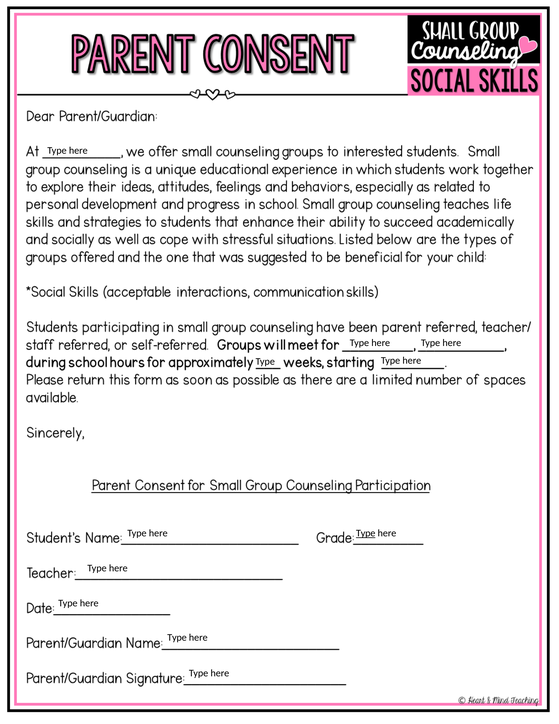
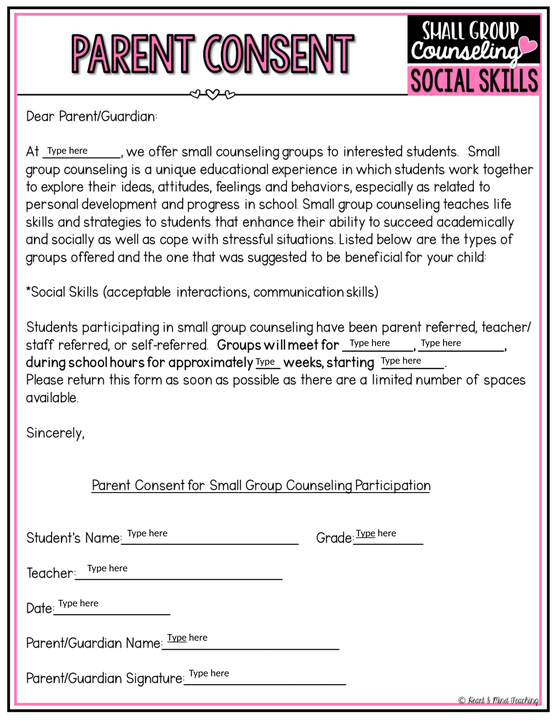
Type underline: none -> present (177, 637)
